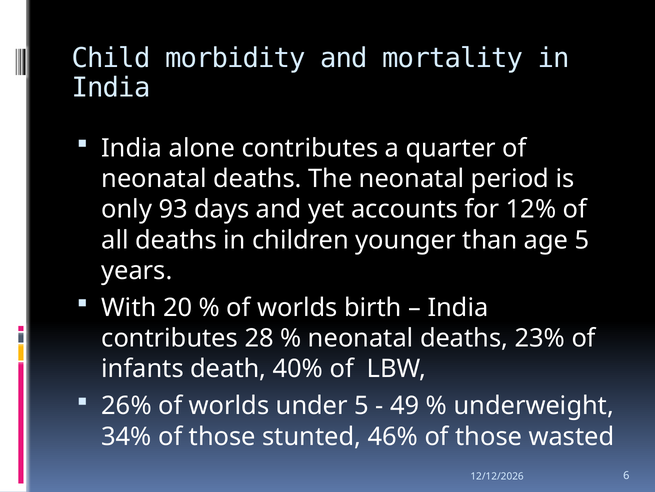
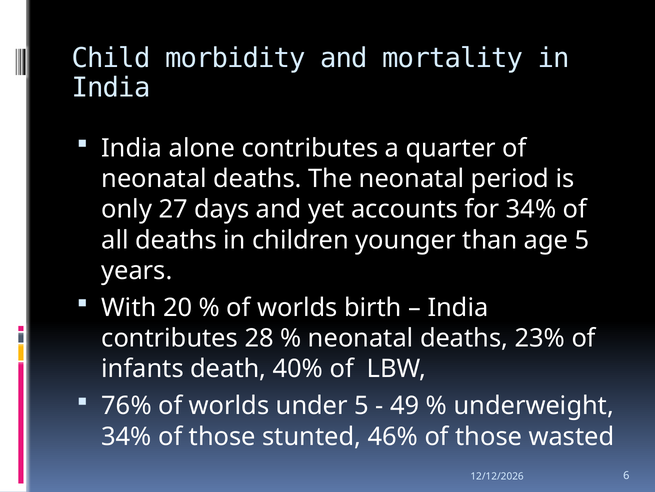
93: 93 -> 27 (173, 209)
for 12%: 12% -> 34% (531, 209)
26%: 26% -> 76% (127, 405)
